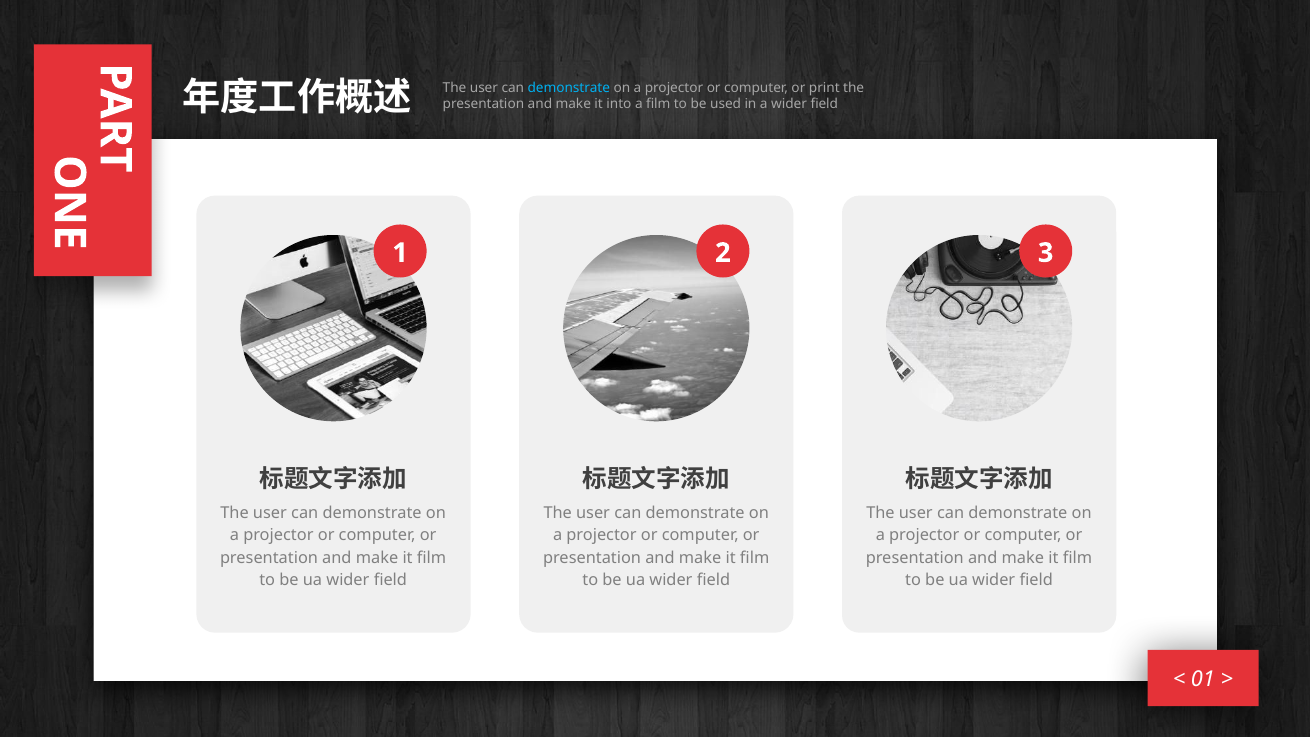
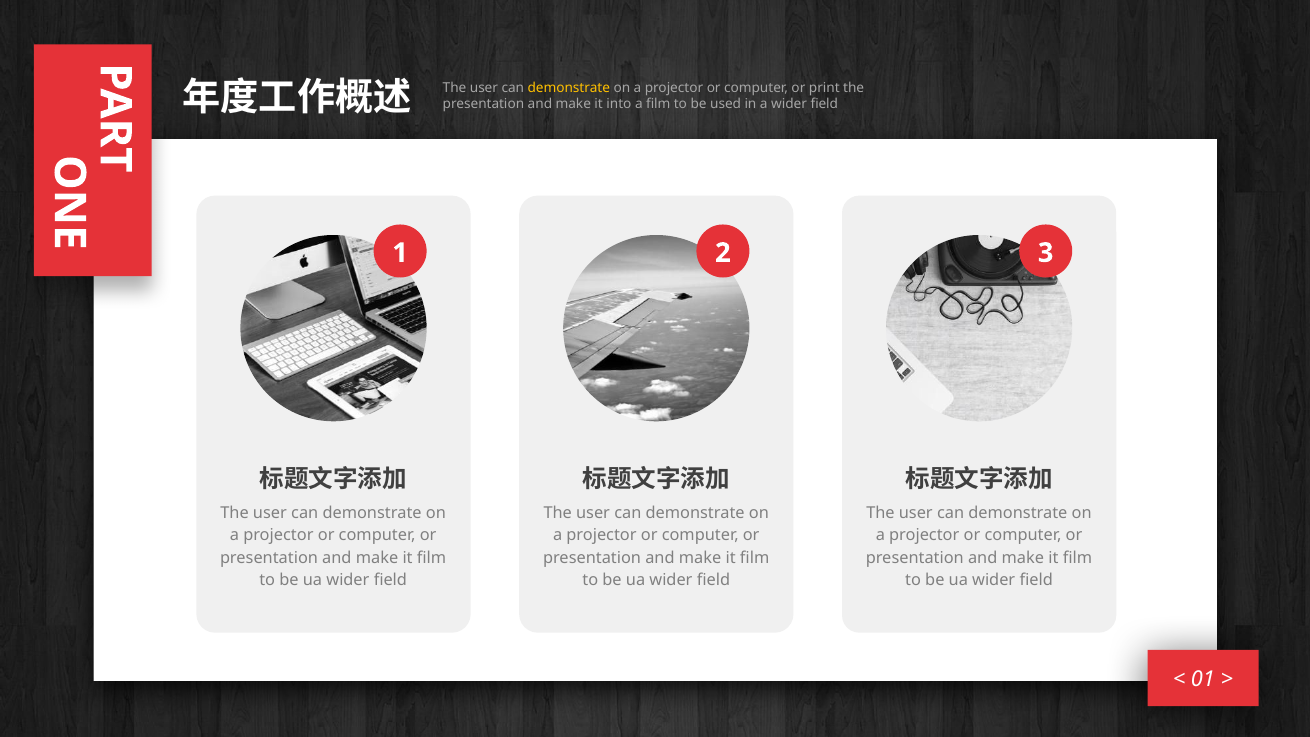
demonstrate colour: light blue -> yellow (569, 88)
